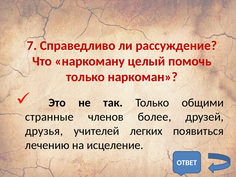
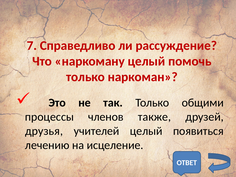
странные: странные -> процессы (49, 117)
более: более -> также (154, 117)
учителей легких: легких -> целый (146, 131)
